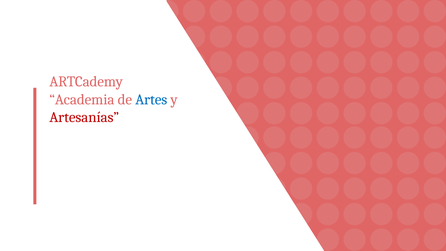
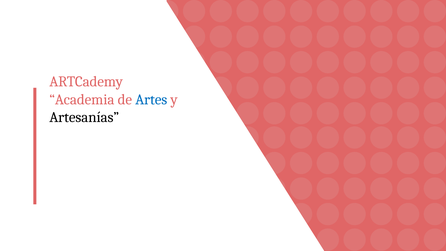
Artesanías colour: red -> black (84, 117)
